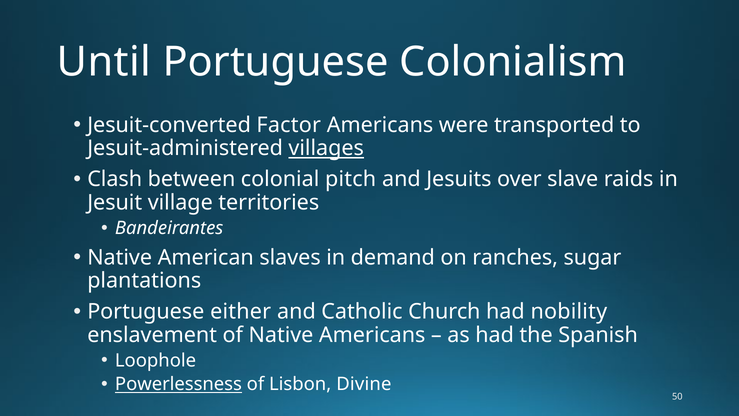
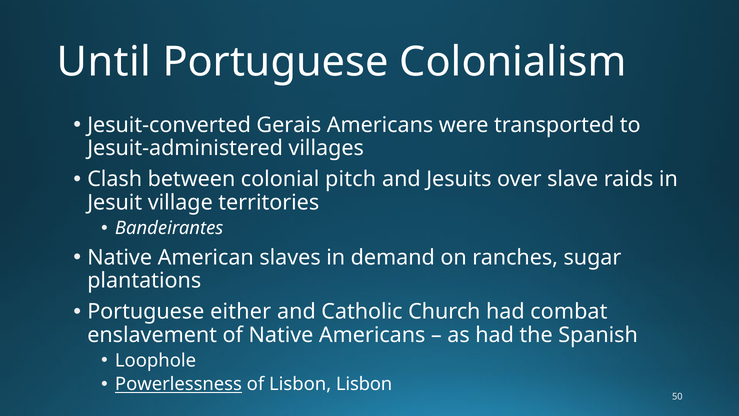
Factor: Factor -> Gerais (289, 125)
villages underline: present -> none (326, 148)
nobility: nobility -> combat (569, 312)
Lisbon Divine: Divine -> Lisbon (364, 384)
